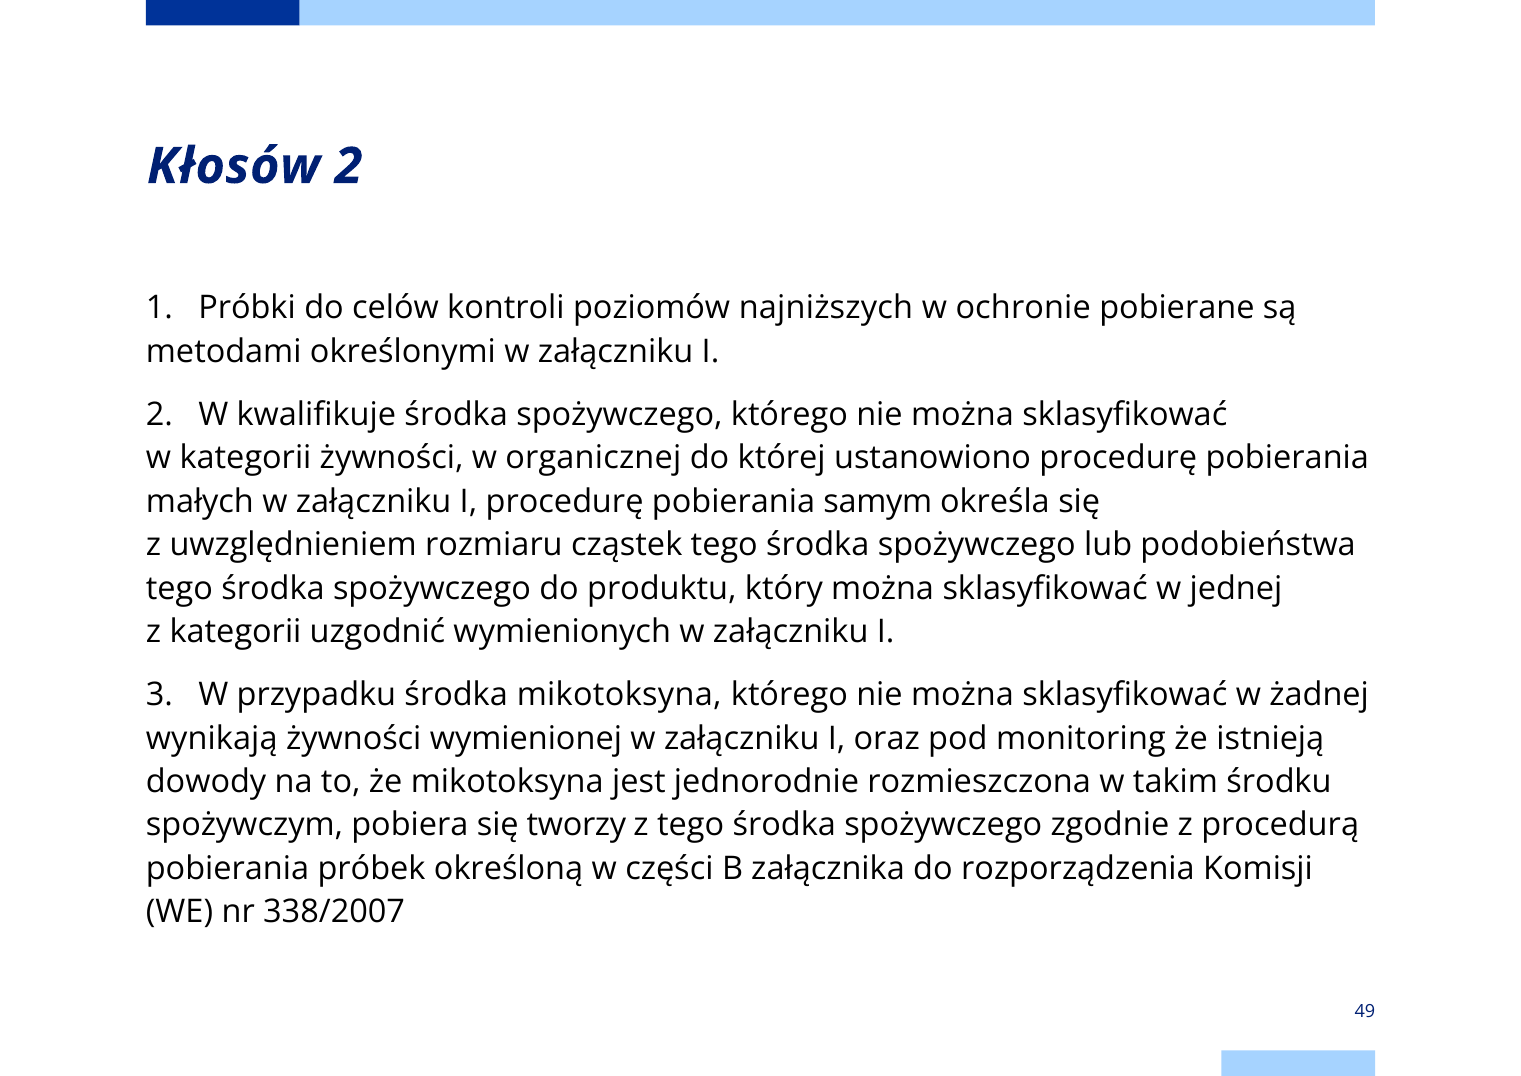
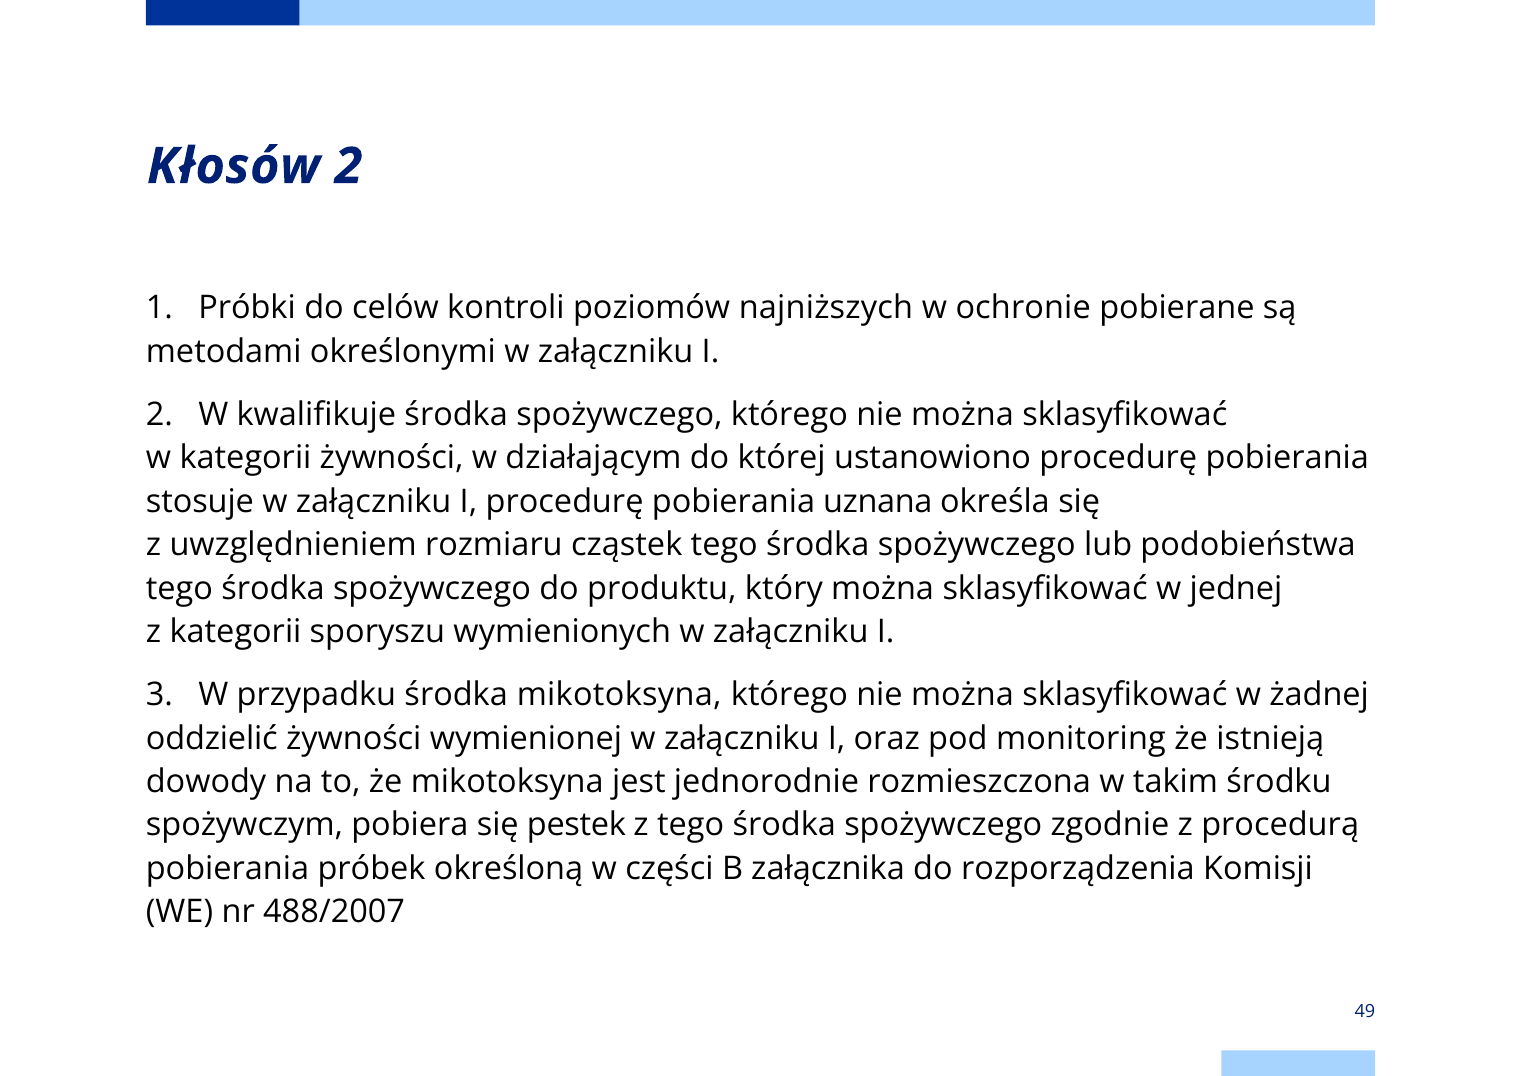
organicznej: organicznej -> działającym (593, 458)
małych: małych -> stosuje (200, 501)
samym: samym -> uznana (878, 501)
uzgodnić: uzgodnić -> sporyszu (377, 631)
wynikają: wynikają -> oddzielić (212, 738)
tworzy: tworzy -> pestek (576, 825)
338/2007: 338/2007 -> 488/2007 (334, 912)
